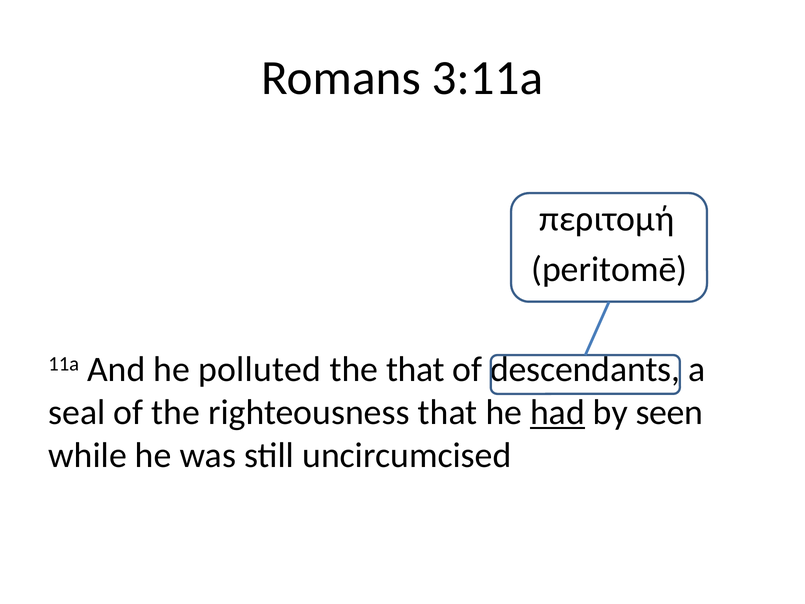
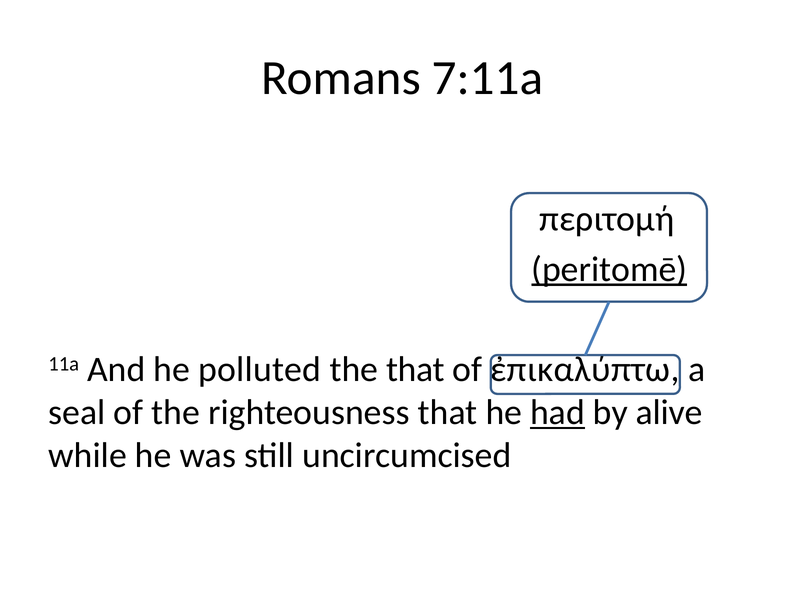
3:11a: 3:11a -> 7:11a (488, 78)
peritomē underline: none -> present (609, 269)
descendants: descendants -> ἐπικαλύπτω (585, 369)
seen: seen -> alive (669, 412)
